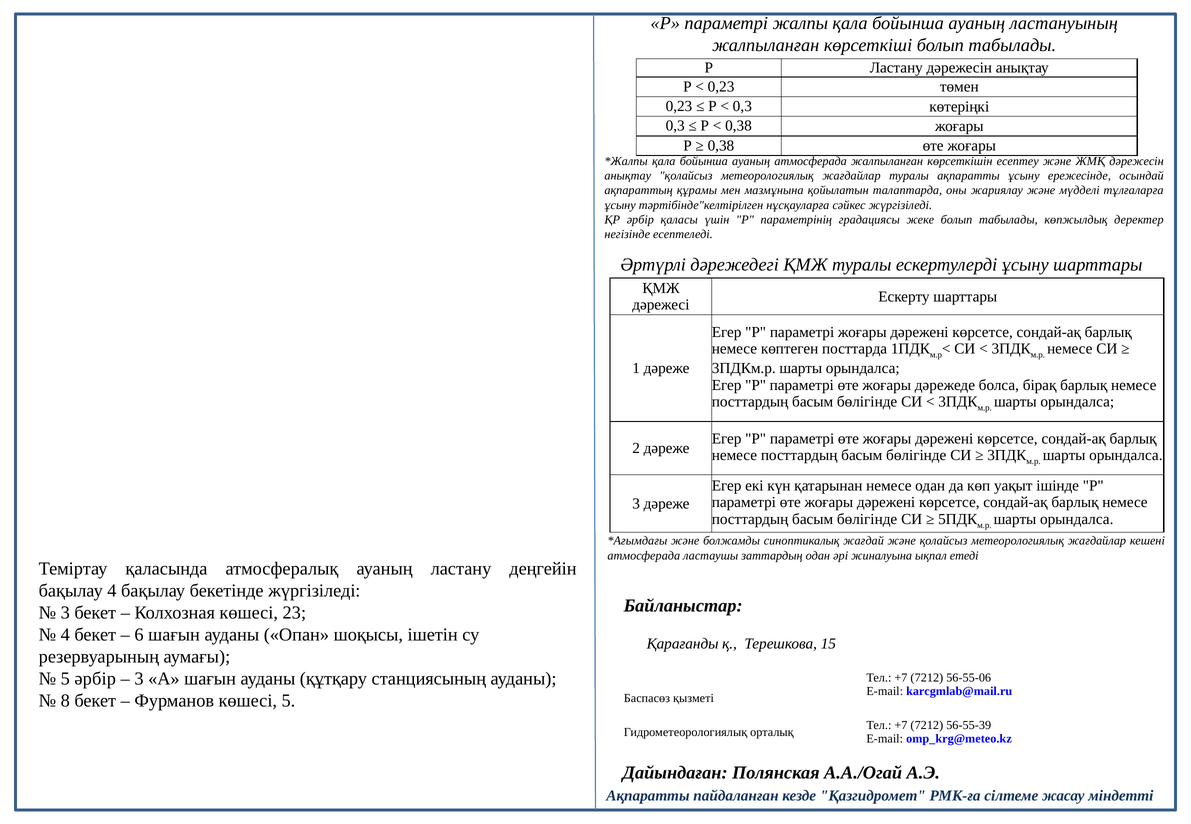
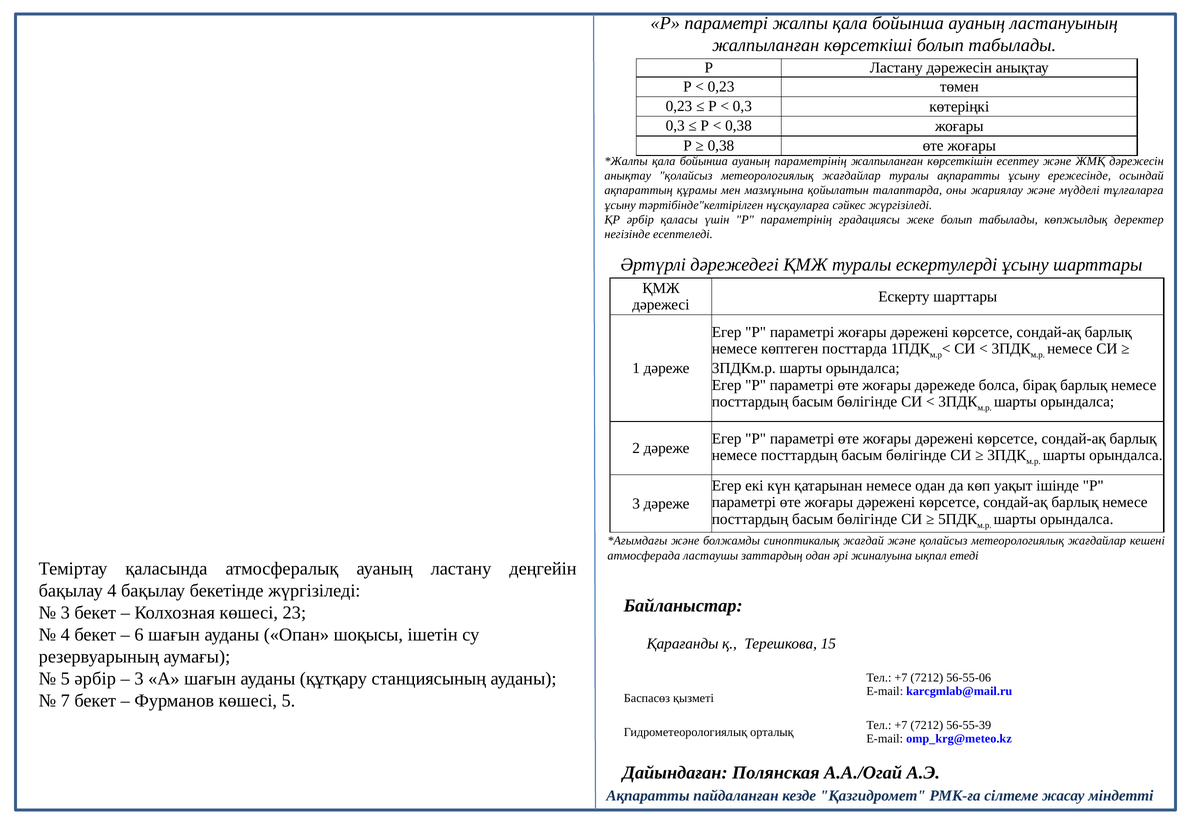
ауаның атмосферада: атмосферада -> параметрінің (811, 161)
8: 8 -> 7 (65, 701)
